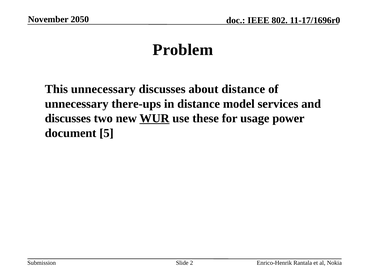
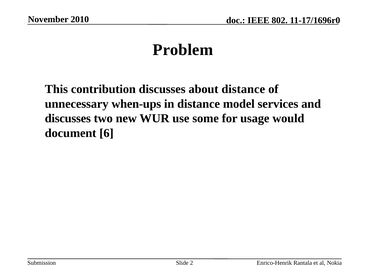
2050: 2050 -> 2010 (80, 19)
This unnecessary: unnecessary -> contribution (103, 89)
there-ups: there-ups -> when-ups (136, 104)
WUR underline: present -> none (154, 119)
these: these -> some (206, 119)
power: power -> would (288, 119)
5: 5 -> 6 (106, 133)
